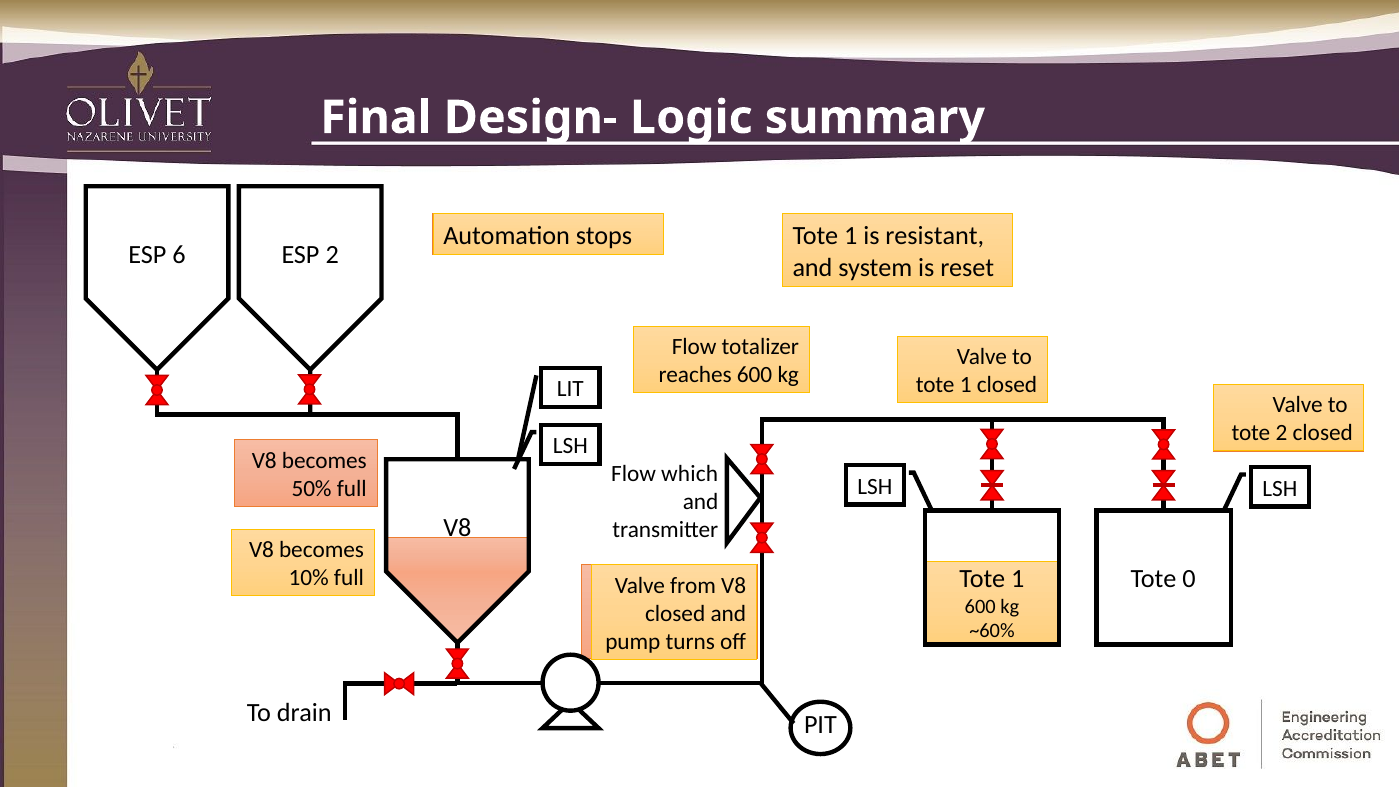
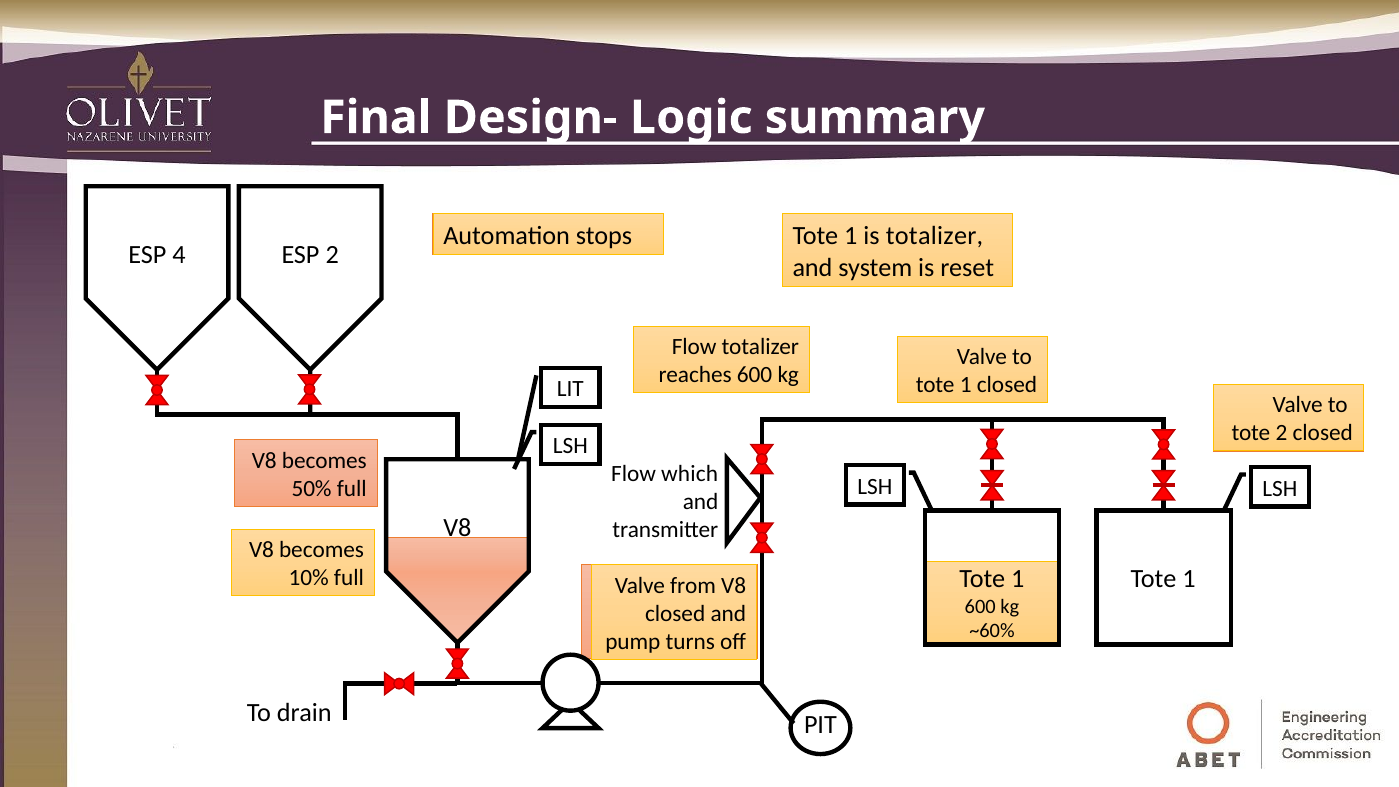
is resistant: resistant -> totalizer (935, 236)
6: 6 -> 4 (179, 255)
1 Tote 0: 0 -> 1 (1189, 579)
